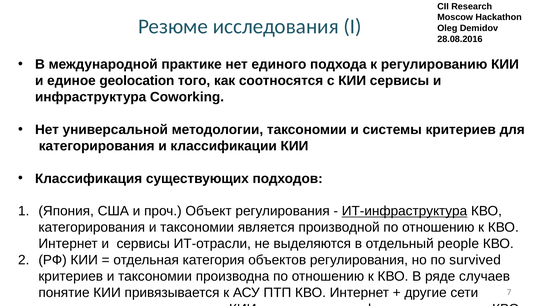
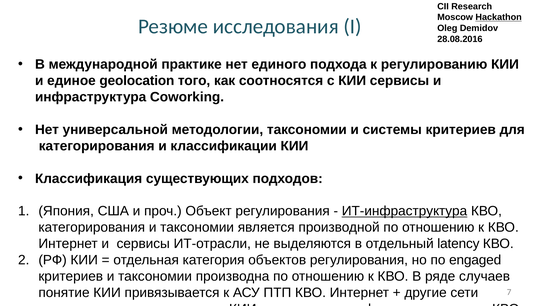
Hackathon underline: none -> present (499, 17)
people: people -> latency (458, 244)
survived: survived -> engaged (475, 260)
